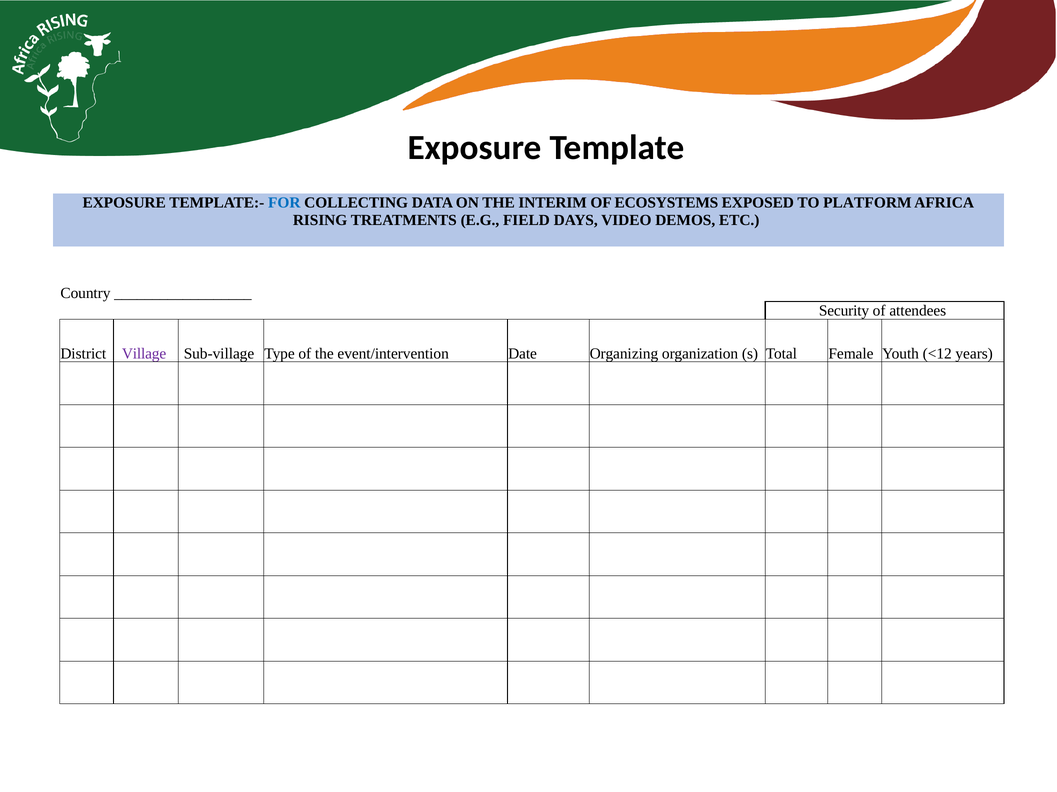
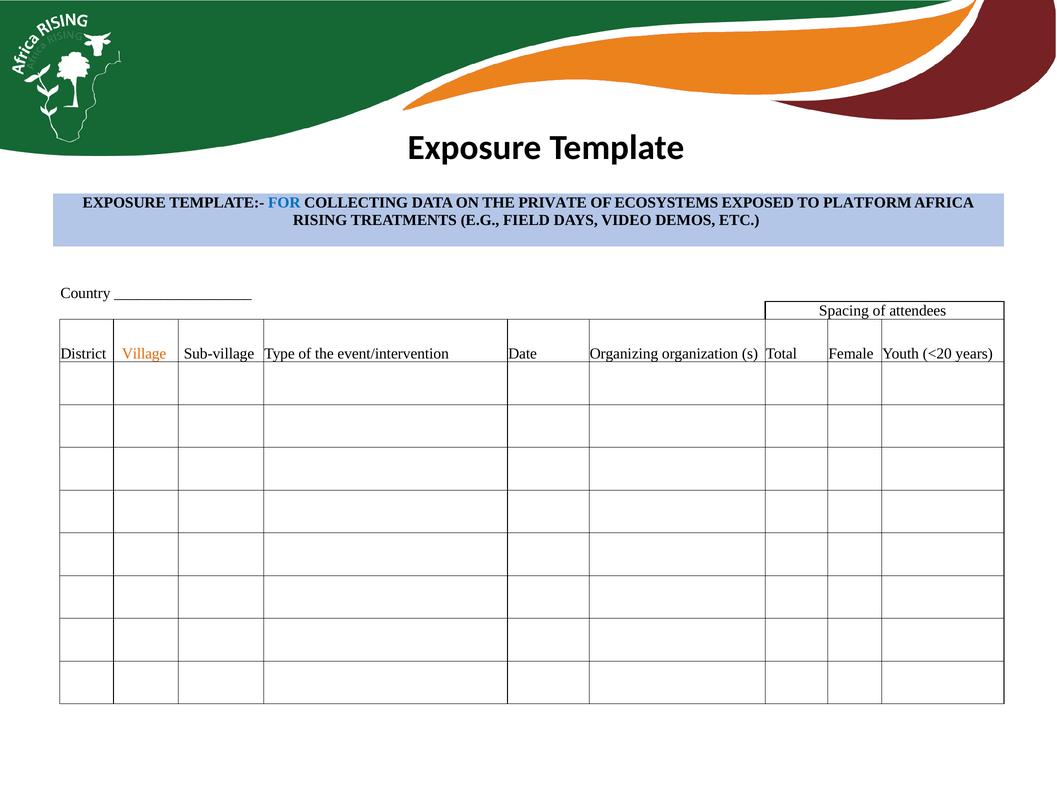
INTERIM: INTERIM -> PRIVATE (553, 203)
Security: Security -> Spacing (844, 311)
Village colour: purple -> orange (144, 354)
<12: <12 -> <20 (937, 354)
